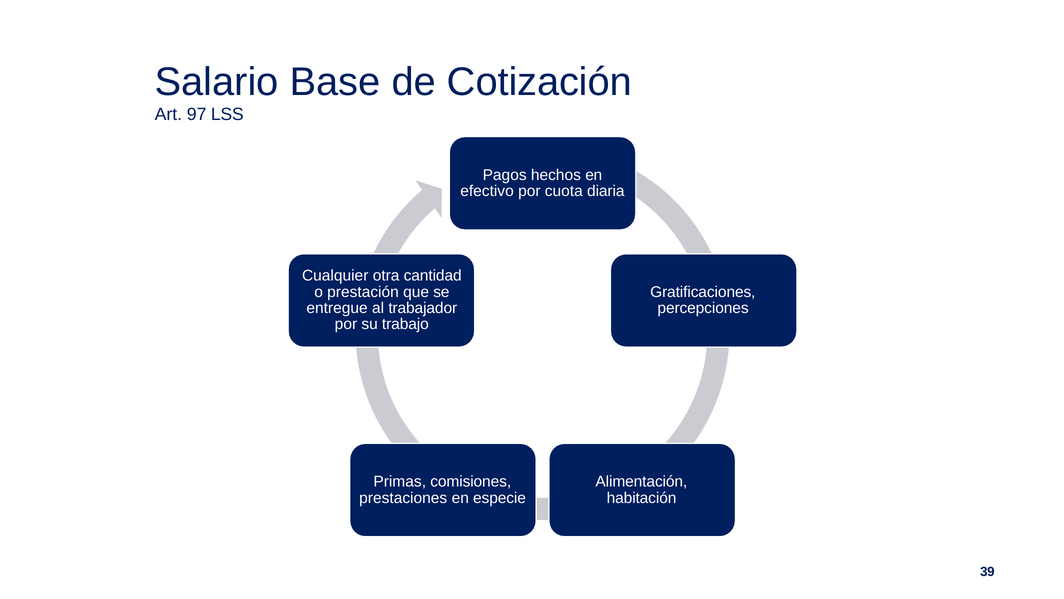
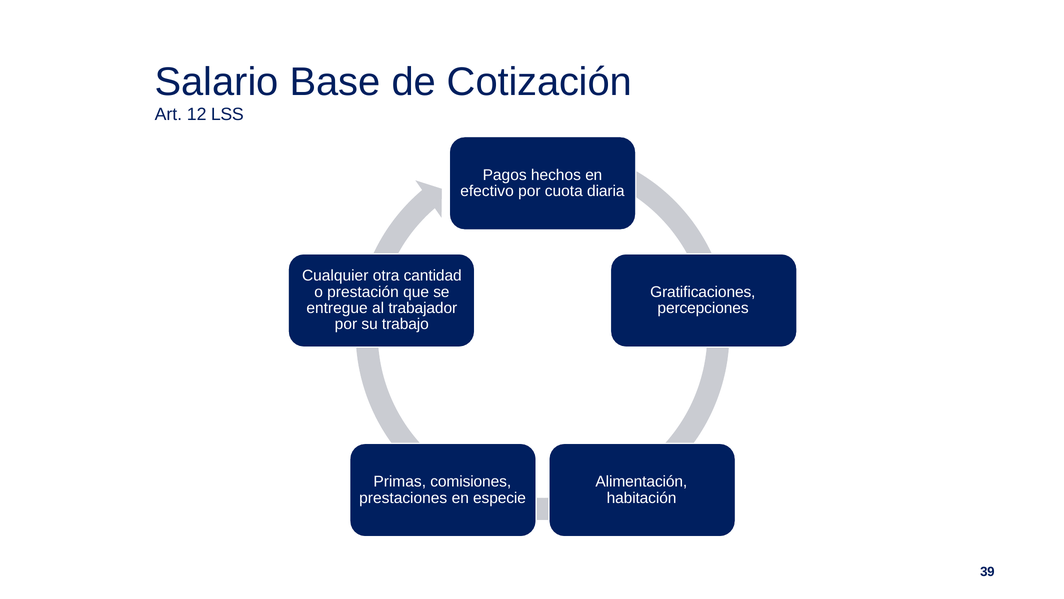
97: 97 -> 12 (197, 114)
